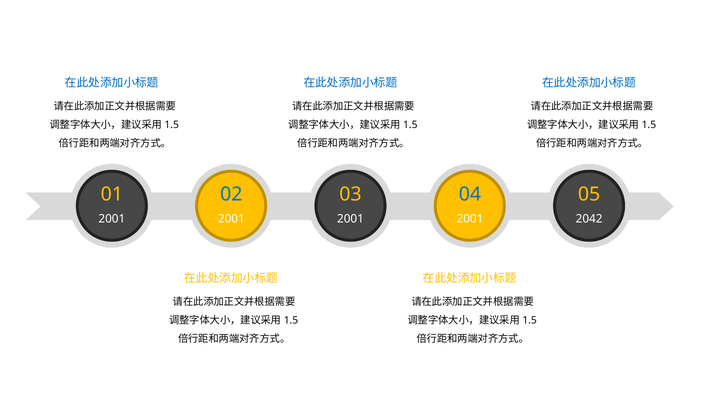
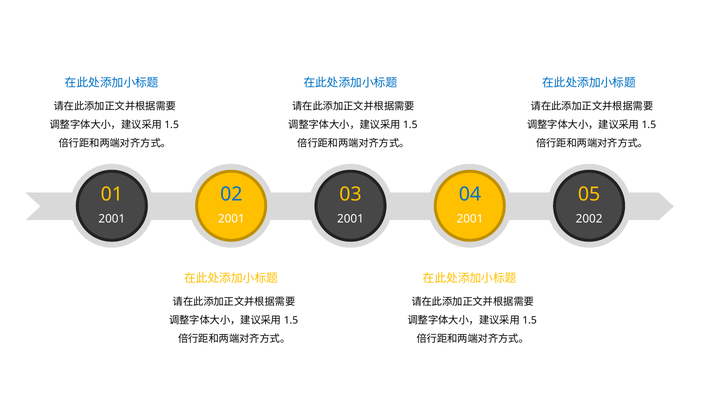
2042: 2042 -> 2002 (589, 219)
